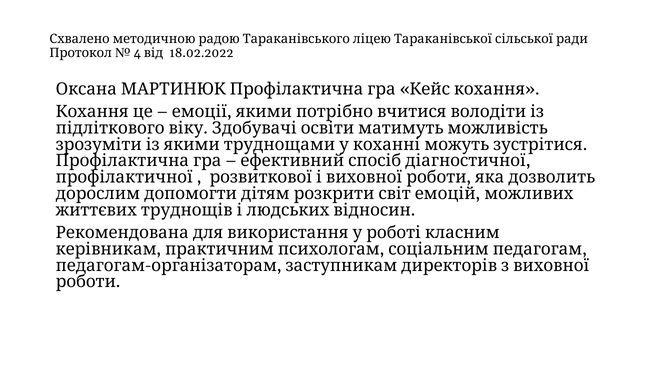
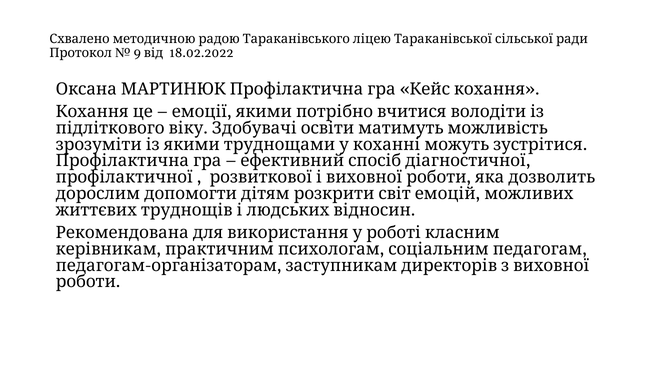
4: 4 -> 9 (137, 53)
